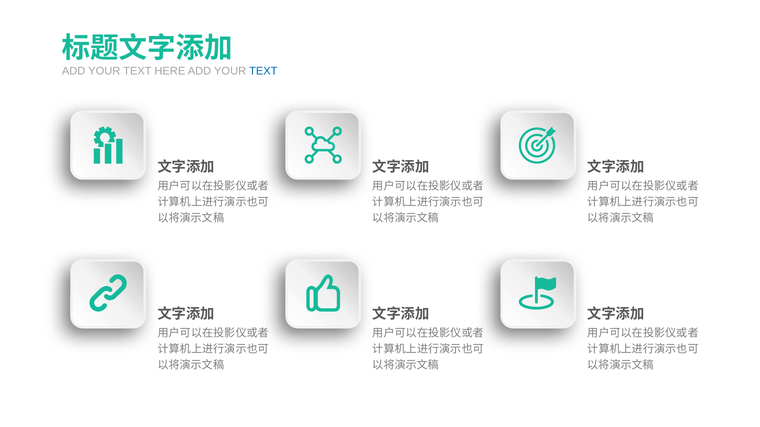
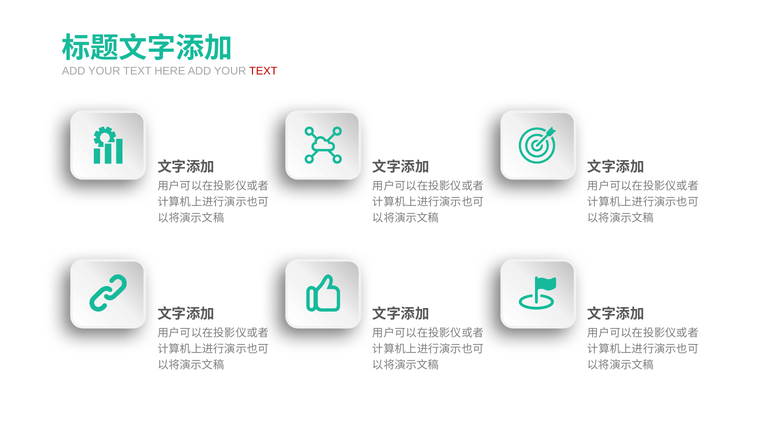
TEXT colour: blue -> red (263, 71)
